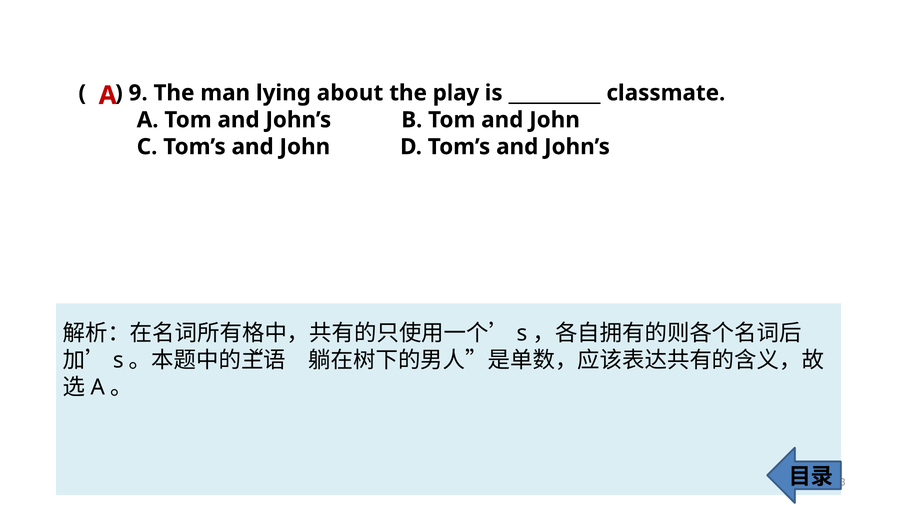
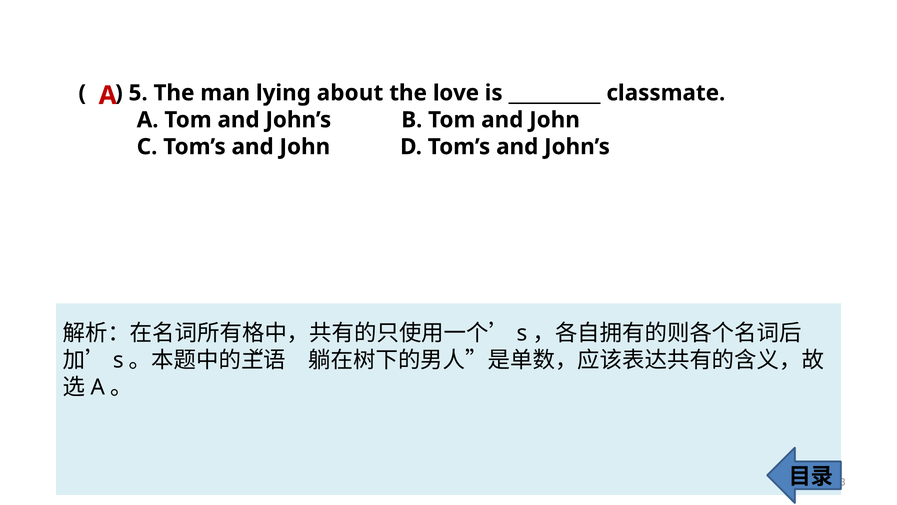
9: 9 -> 5 (138, 93)
play: play -> love (456, 93)
